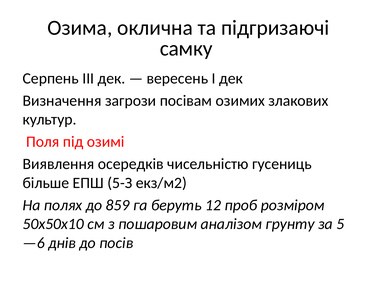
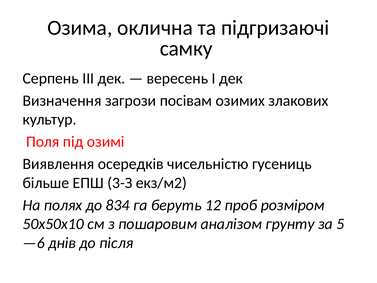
5-З: 5-З -> 3-З (120, 183)
859: 859 -> 834 (118, 205)
посів: посів -> після (116, 243)
